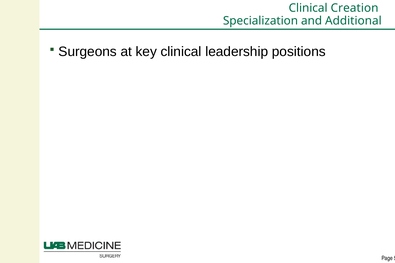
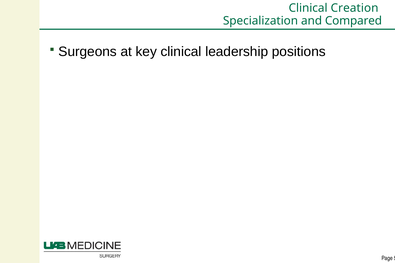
Additional: Additional -> Compared (353, 21)
